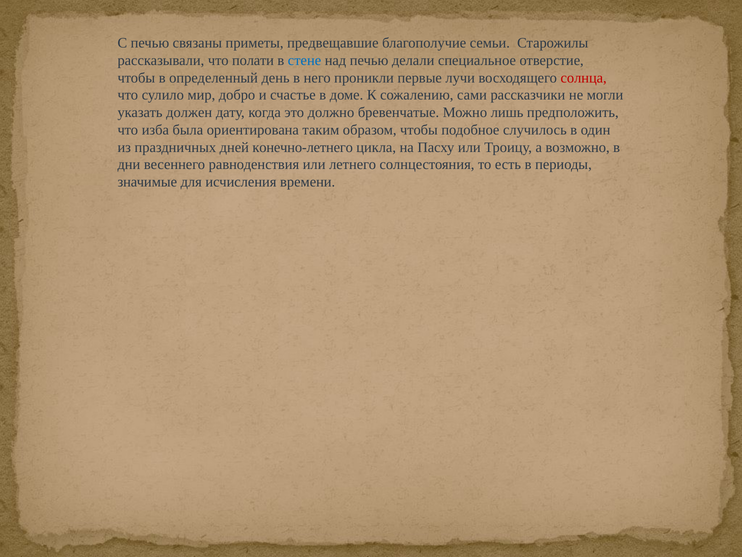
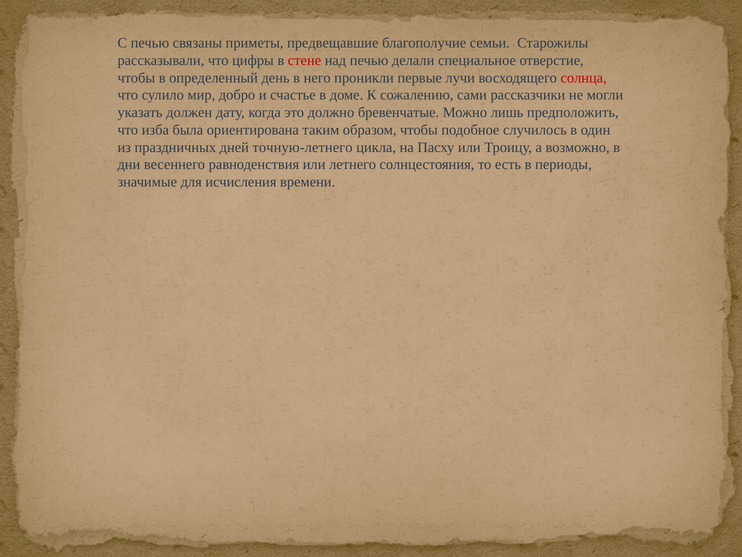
полати: полати -> цифры (253, 60)
стене colour: blue -> red (305, 60)
конечно-летнего: конечно-летнего -> точную-летнего (303, 147)
